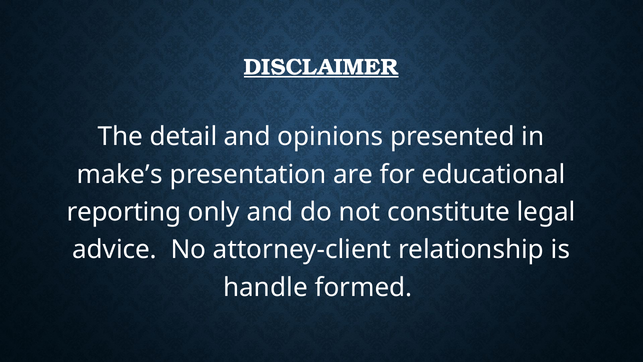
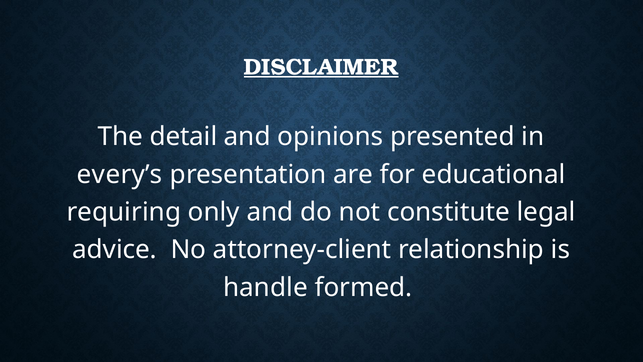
make’s: make’s -> every’s (120, 174)
reporting: reporting -> requiring (124, 212)
